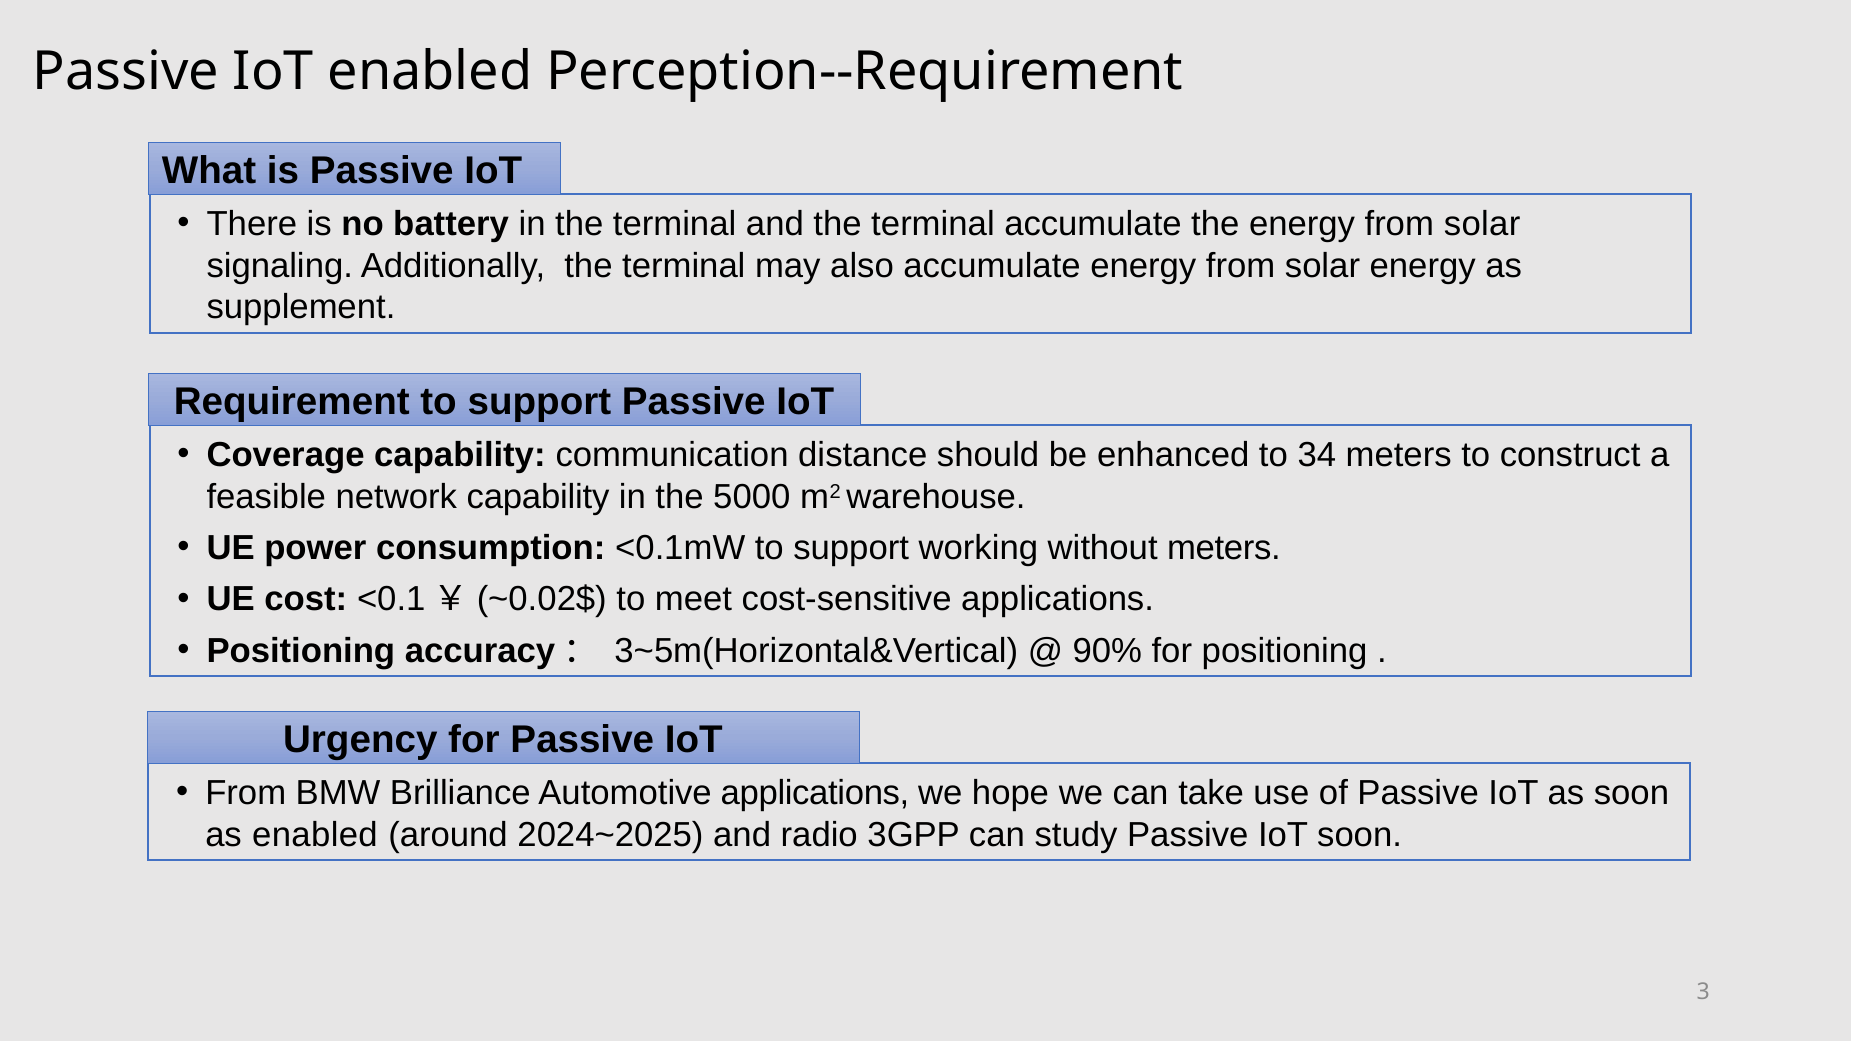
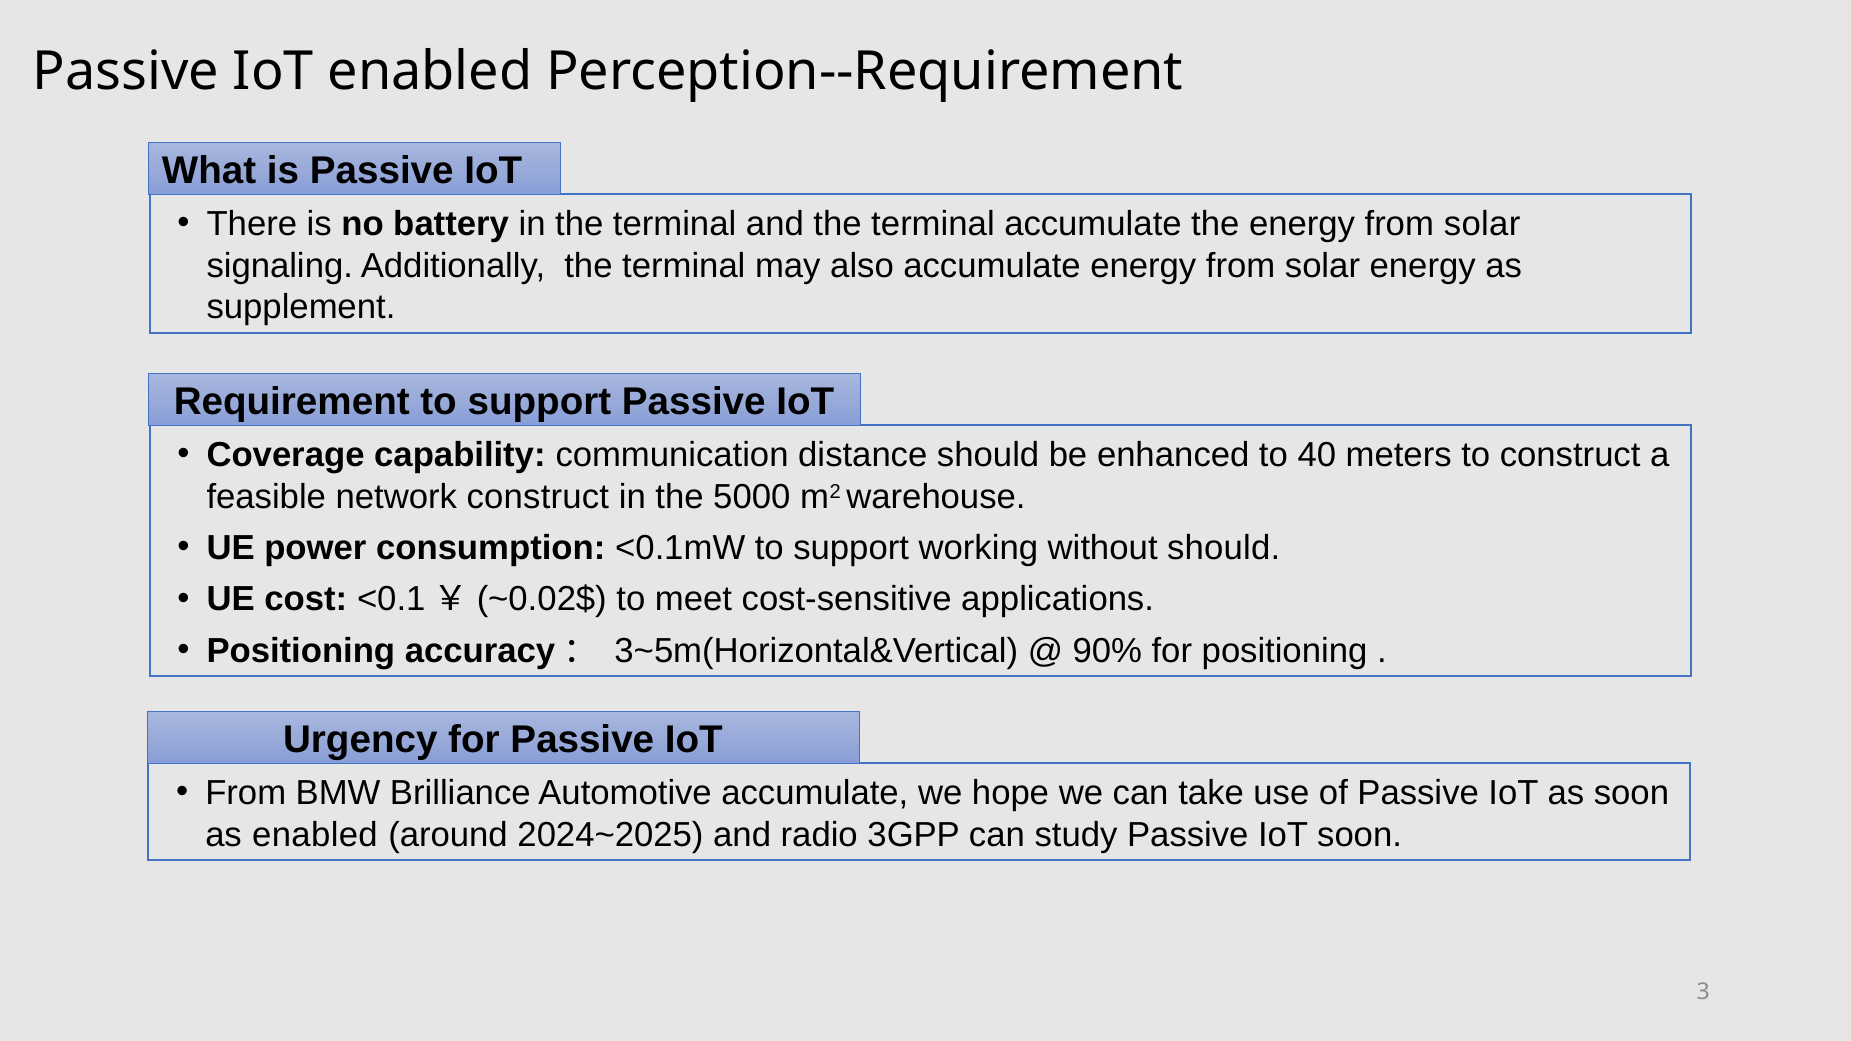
34: 34 -> 40 (1317, 455)
network capability: capability -> construct (538, 497)
without meters: meters -> should (1224, 548)
Automotive applications: applications -> accumulate (815, 793)
